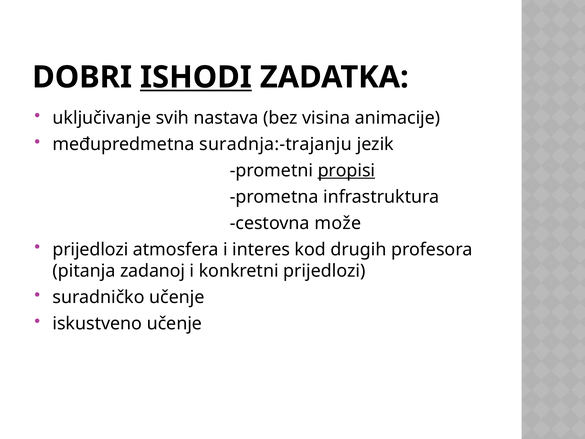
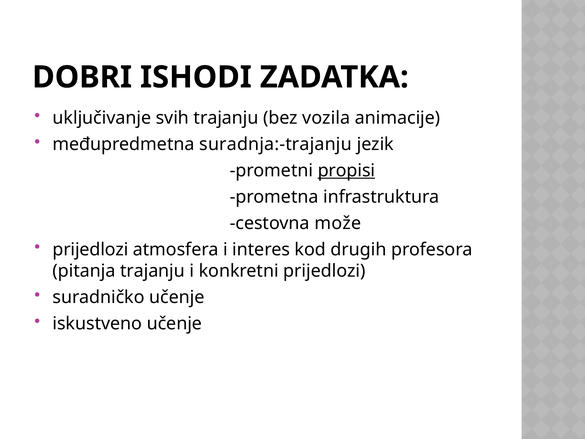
ISHODI underline: present -> none (196, 77)
svih nastava: nastava -> trajanju (226, 118)
visina: visina -> vozila (326, 118)
pitanja zadanoj: zadanoj -> trajanju (152, 271)
